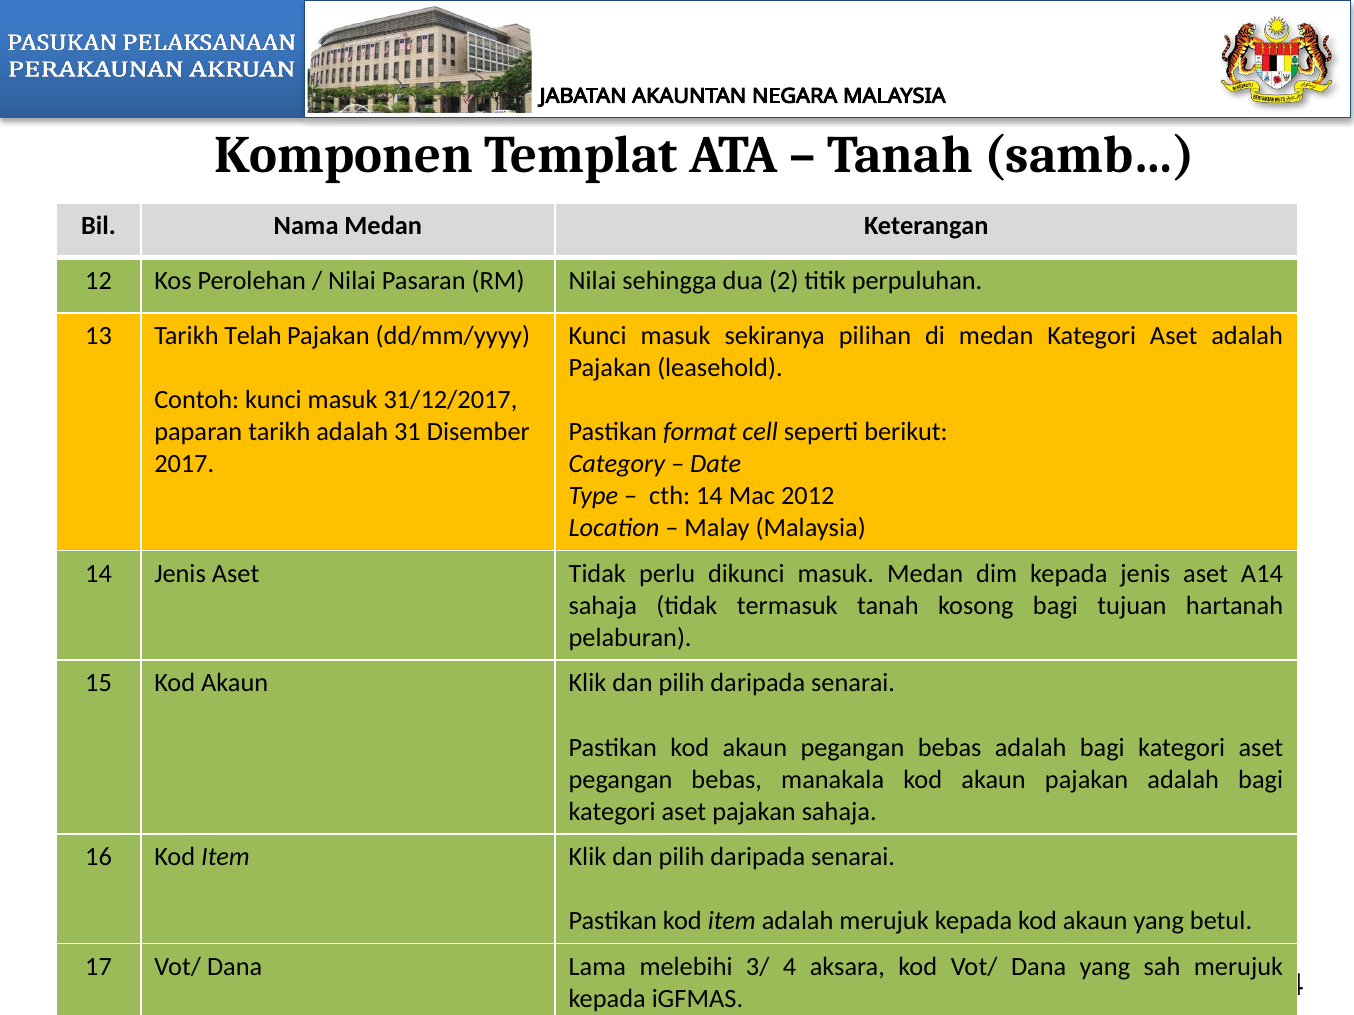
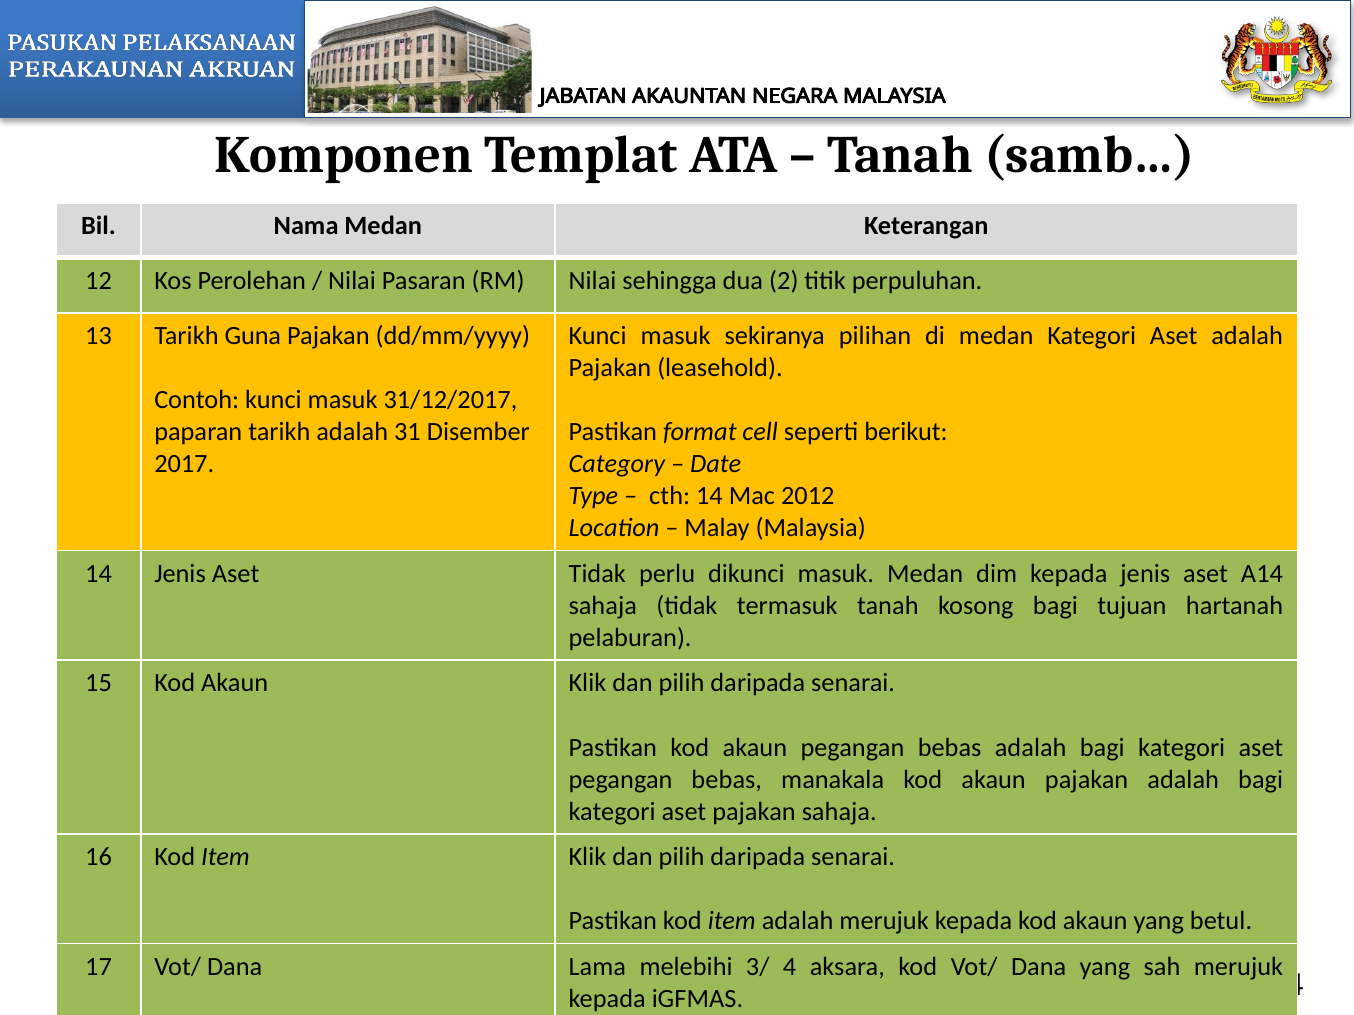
Telah: Telah -> Guna (253, 336)
